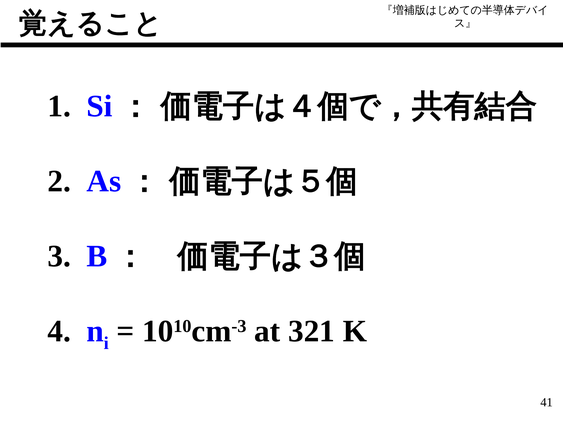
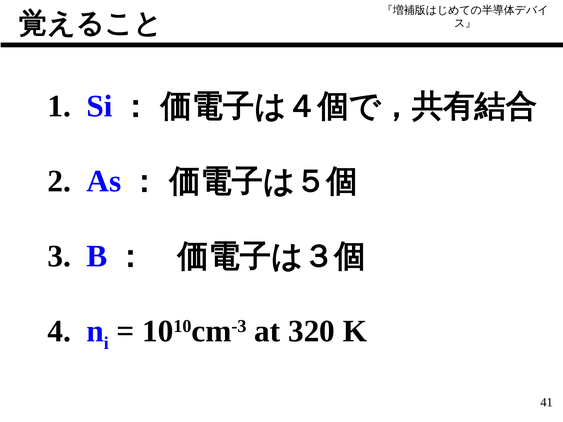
321: 321 -> 320 (312, 331)
